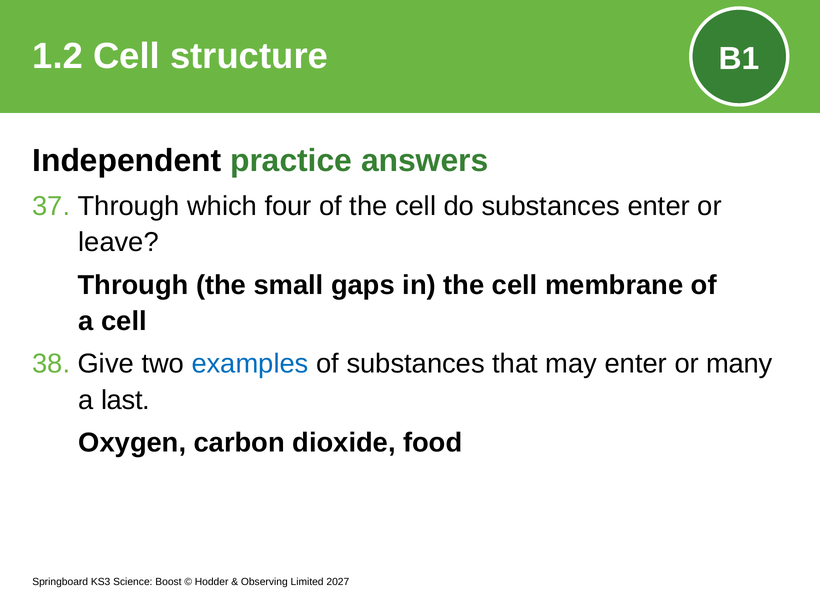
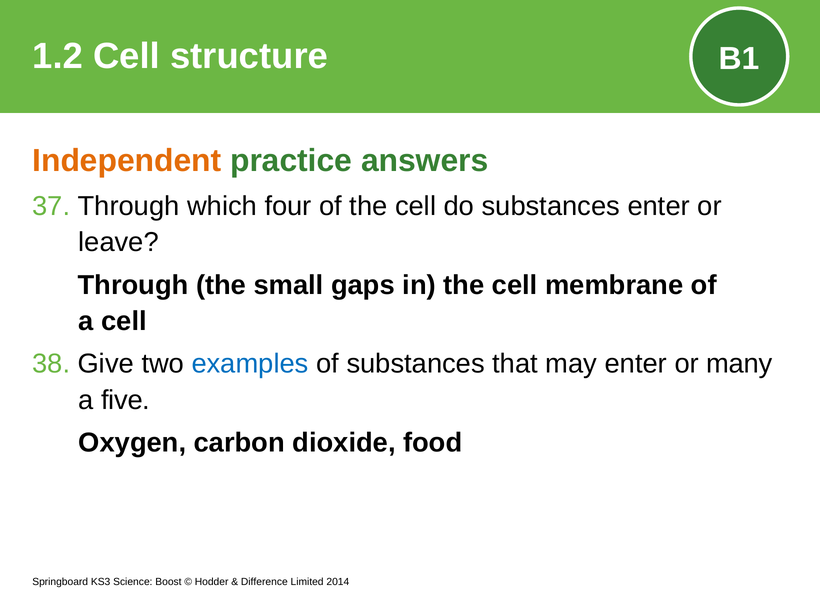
Independent colour: black -> orange (127, 161)
last: last -> five (126, 400)
Observing: Observing -> Difference (264, 582)
2027: 2027 -> 2014 (338, 582)
